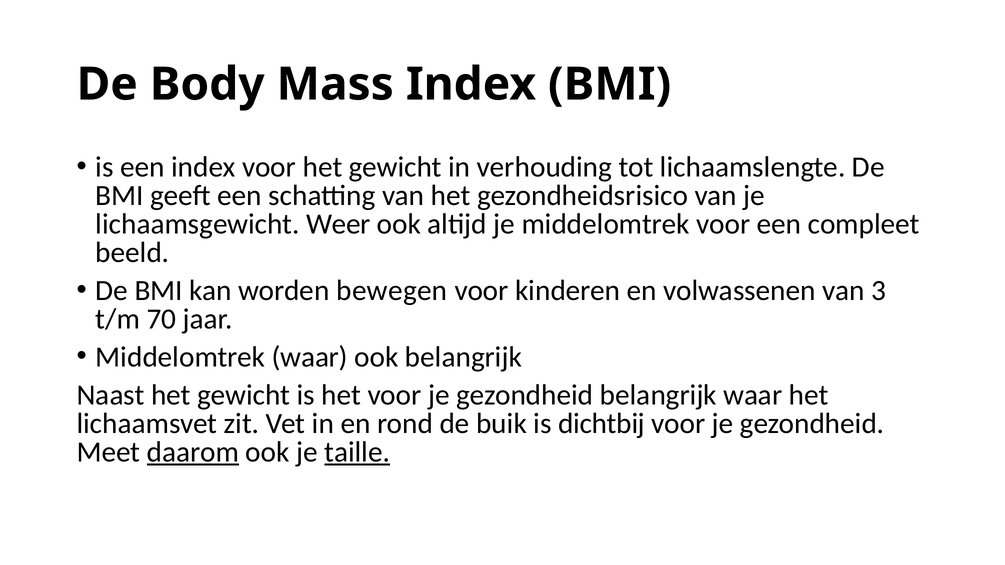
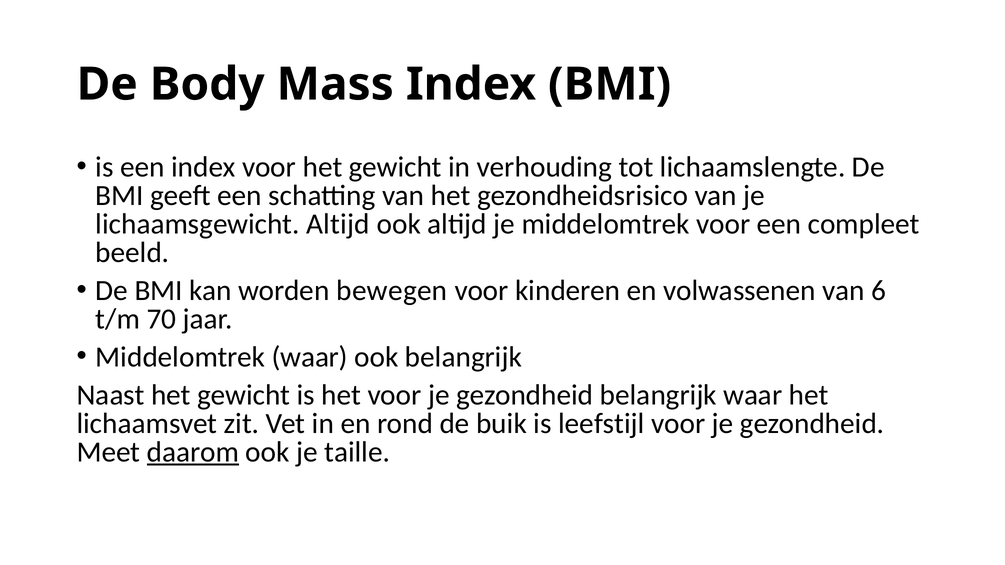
lichaamsgewicht Weer: Weer -> Altijd (338, 224)
3: 3 -> 6 (879, 291)
dichtbij: dichtbij -> leefstijl (601, 424)
taille underline: present -> none (357, 452)
